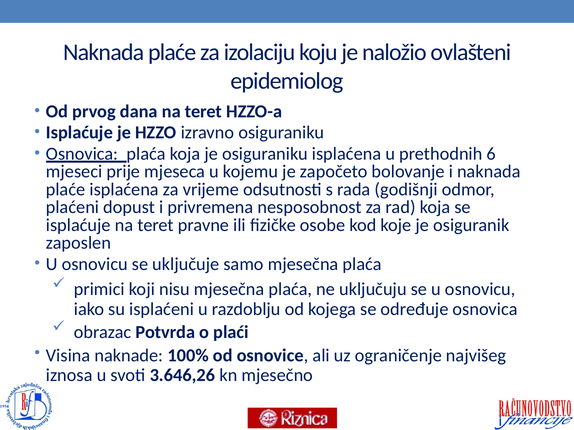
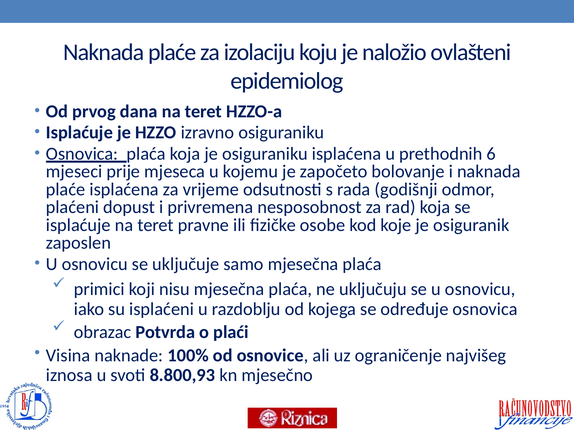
3.646,26: 3.646,26 -> 8.800,93 (182, 376)
